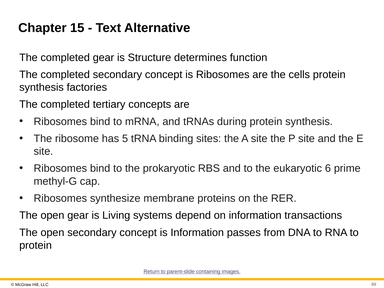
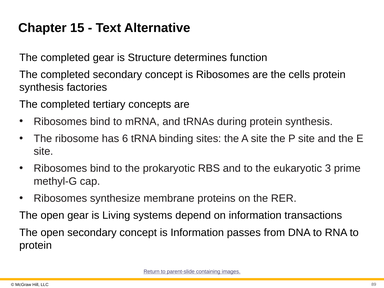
5: 5 -> 6 (125, 139)
6: 6 -> 3 (328, 168)
